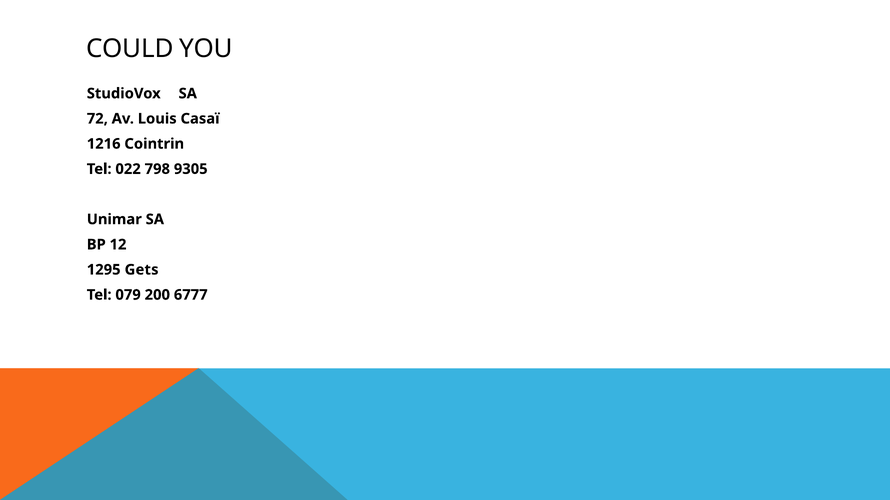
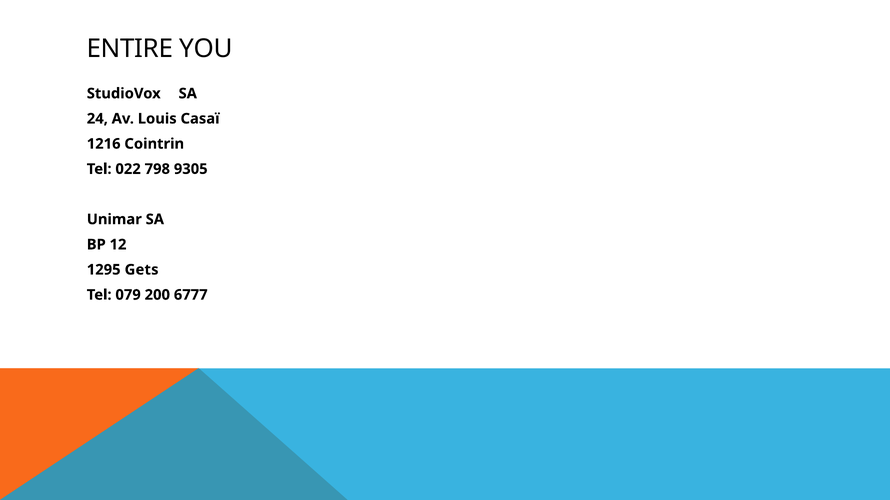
COULD: COULD -> ENTIRE (130, 49)
72: 72 -> 24 (97, 119)
